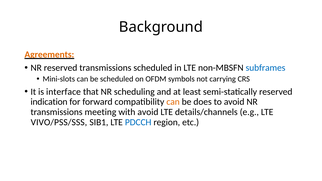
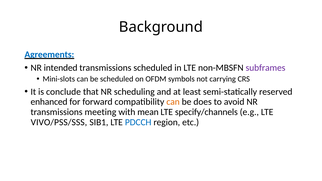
Agreements colour: orange -> blue (49, 54)
NR reserved: reserved -> intended (61, 68)
subframes colour: blue -> purple (266, 68)
interface: interface -> conclude (63, 92)
indication: indication -> enhanced (49, 102)
with avoid: avoid -> mean (148, 112)
details/channels: details/channels -> specify/channels (206, 112)
